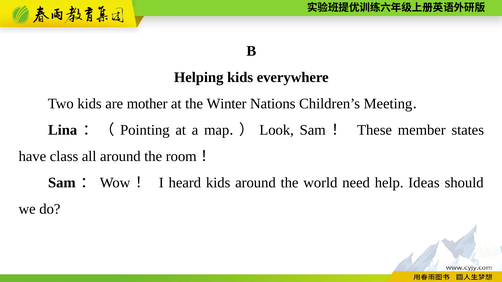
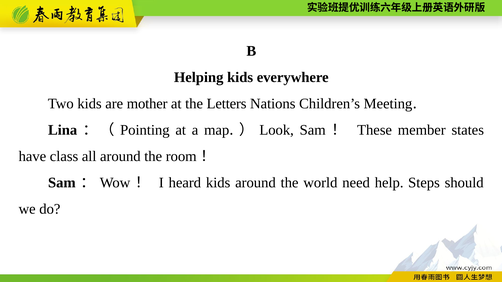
Winter: Winter -> Letters (227, 104)
Ideas: Ideas -> Steps (424, 183)
